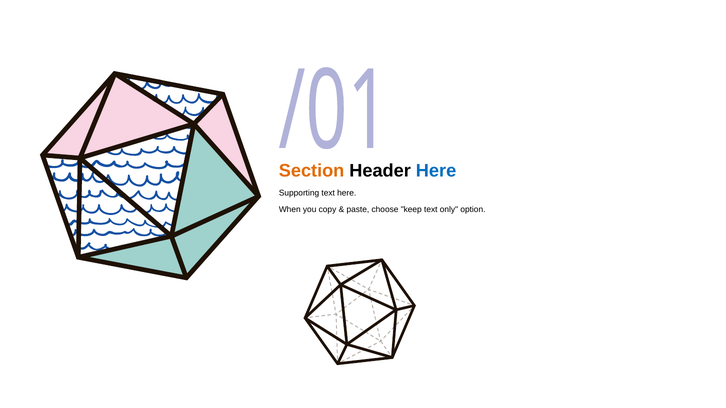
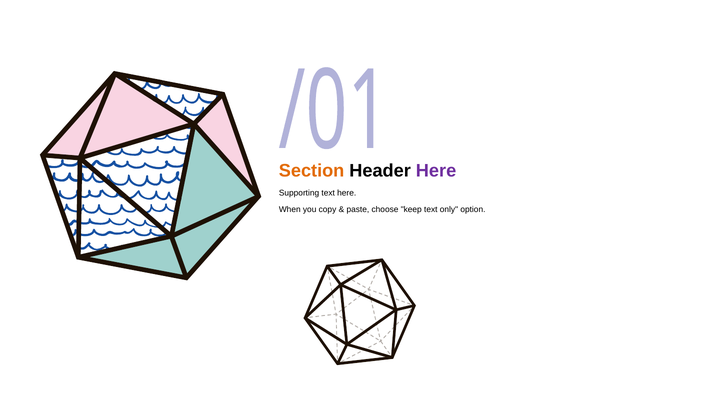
Here colour: blue -> purple (436, 171)
